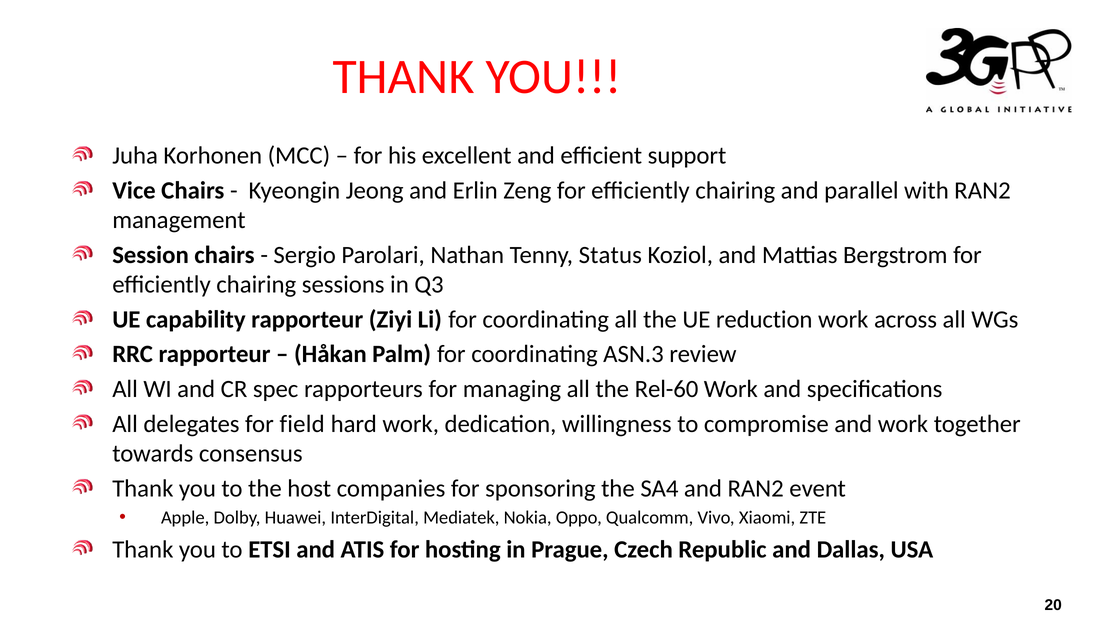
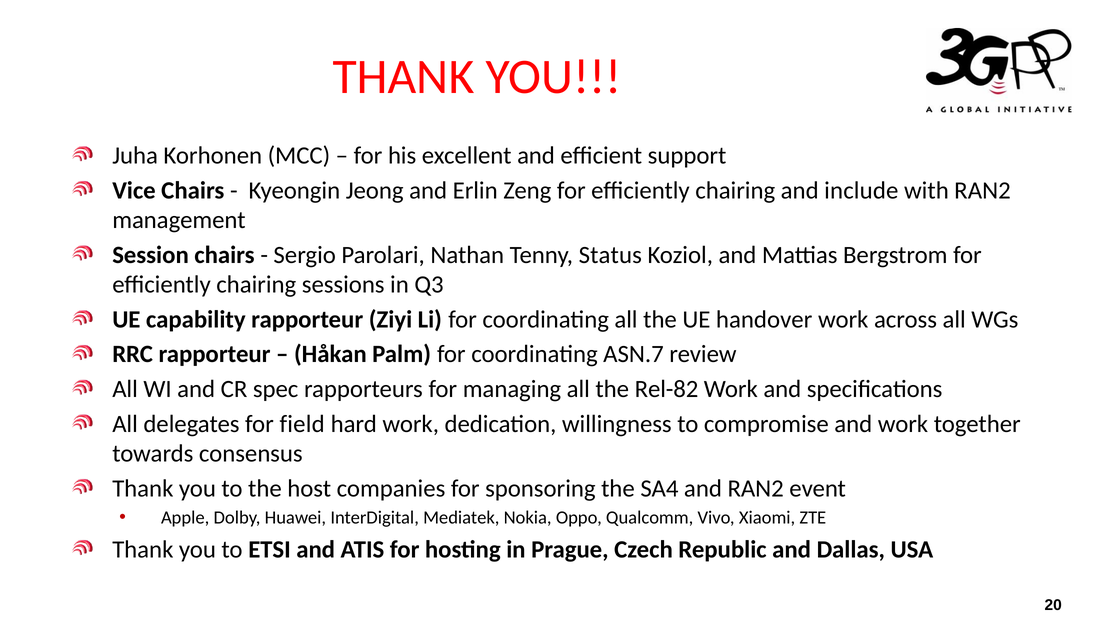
parallel: parallel -> include (861, 190)
reduction: reduction -> handover (764, 319)
ASN.3: ASN.3 -> ASN.7 (634, 354)
Rel-60: Rel-60 -> Rel-82 (667, 389)
